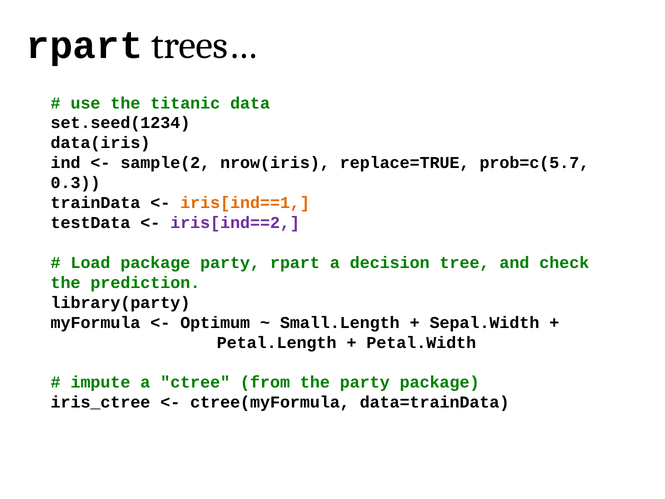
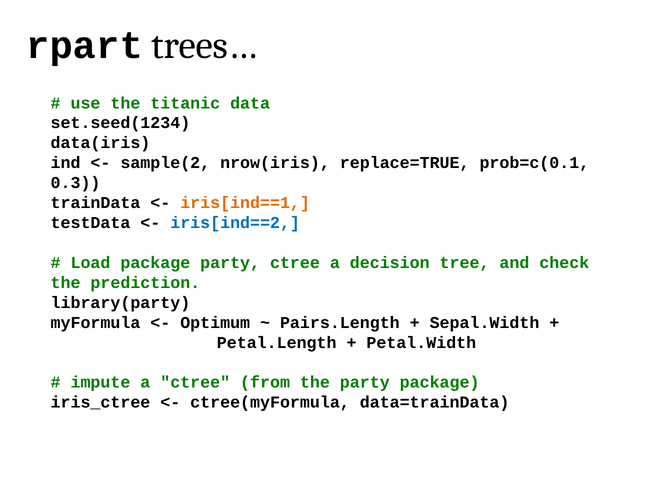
prob=c(5.7: prob=c(5.7 -> prob=c(0.1 (534, 163)
iris[ind==2 colour: purple -> blue (235, 223)
party rpart: rpart -> ctree (295, 263)
Small.Length: Small.Length -> Pairs.Length (340, 322)
